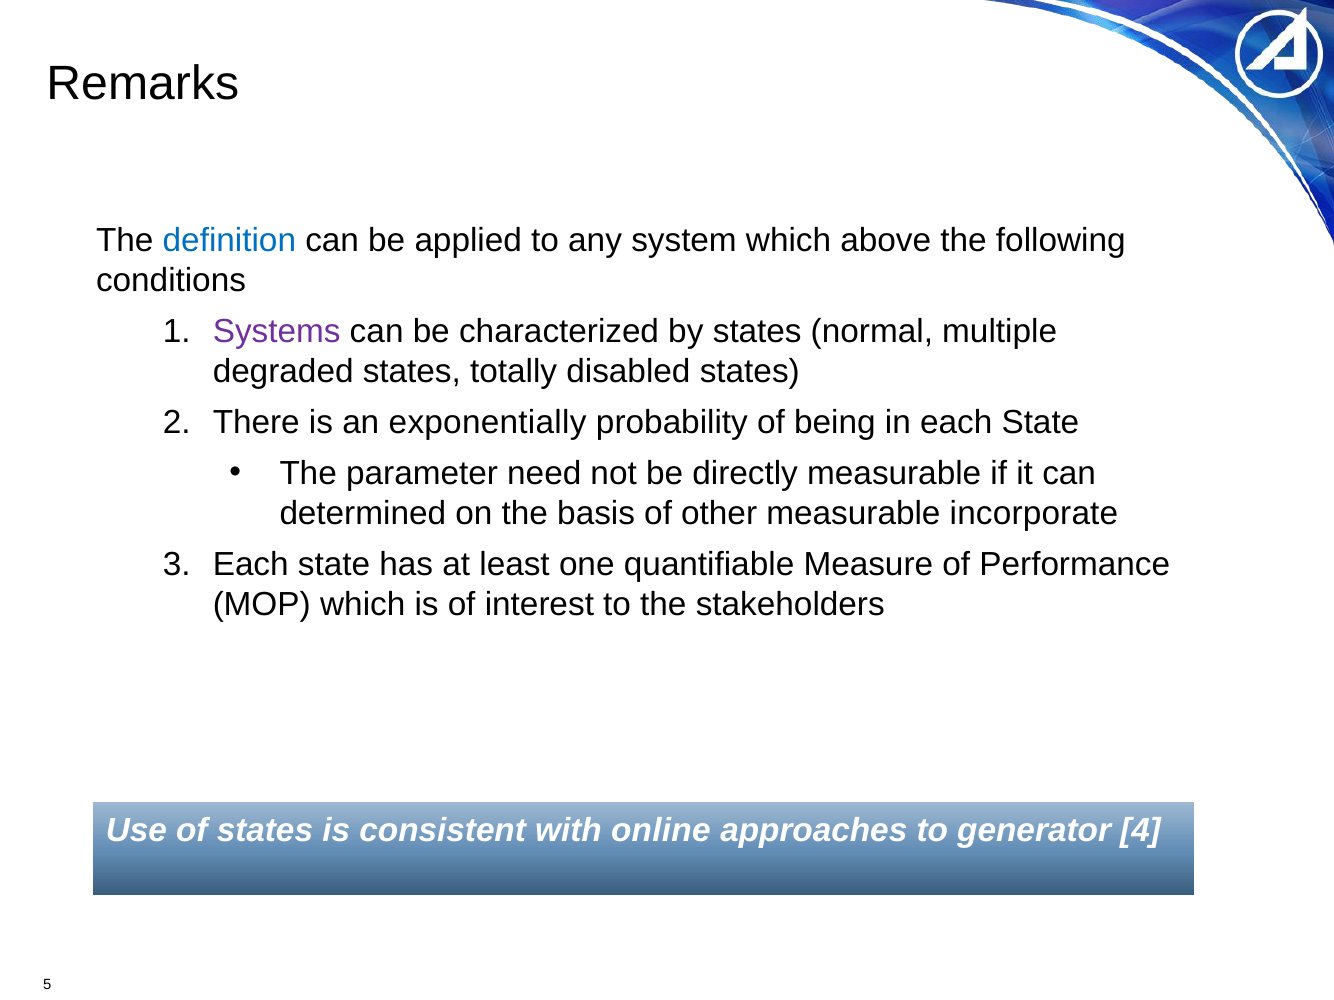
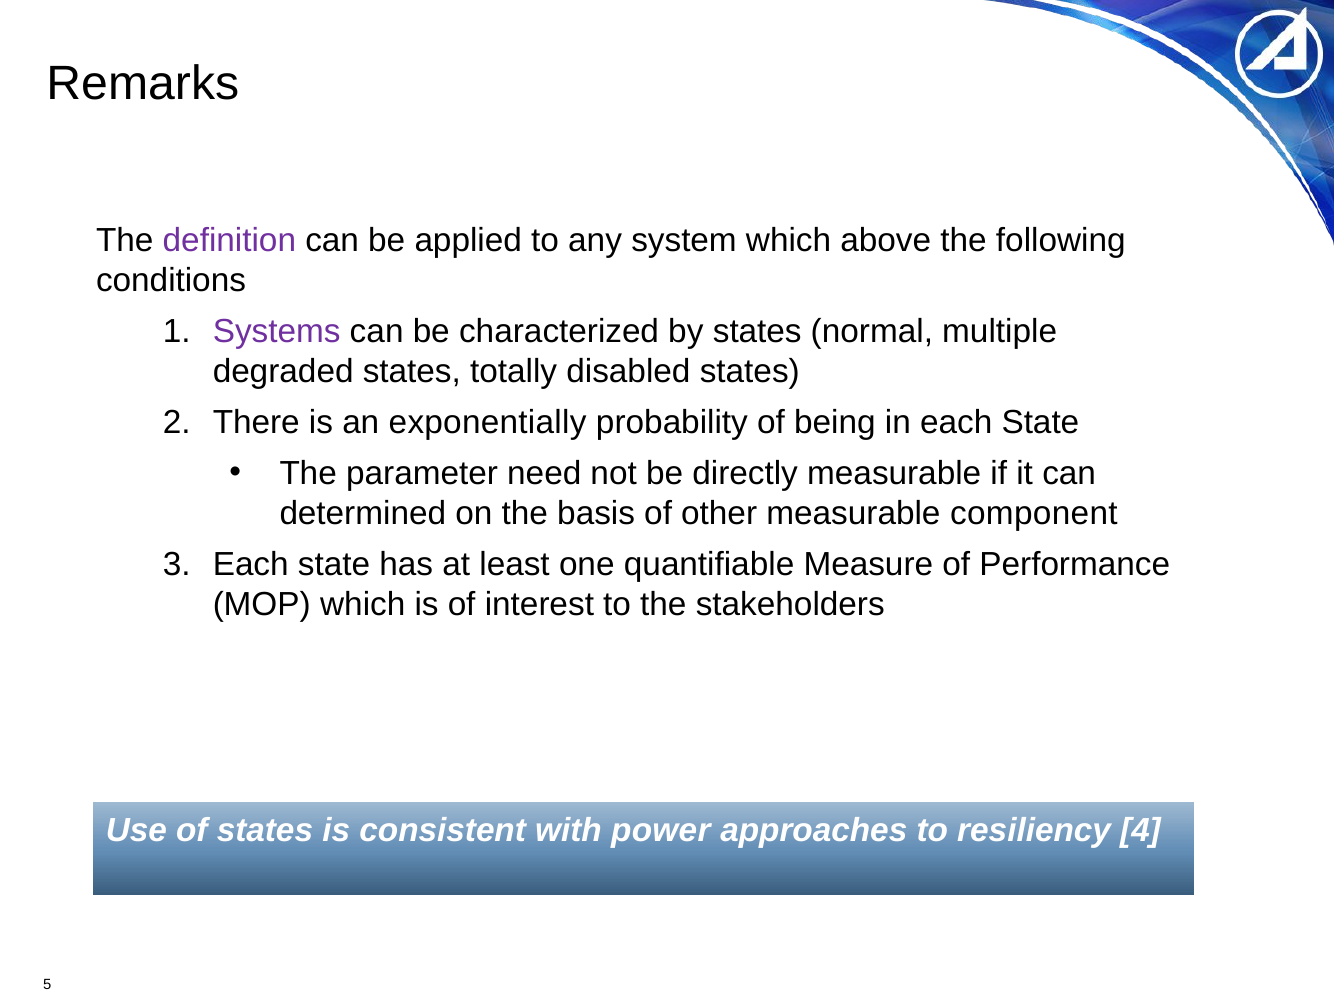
definition colour: blue -> purple (229, 240)
incorporate: incorporate -> component (1034, 514)
online: online -> power (661, 831)
generator: generator -> resiliency (1034, 831)
